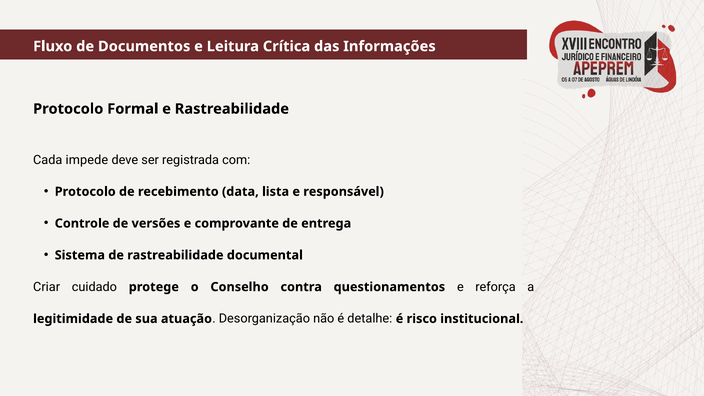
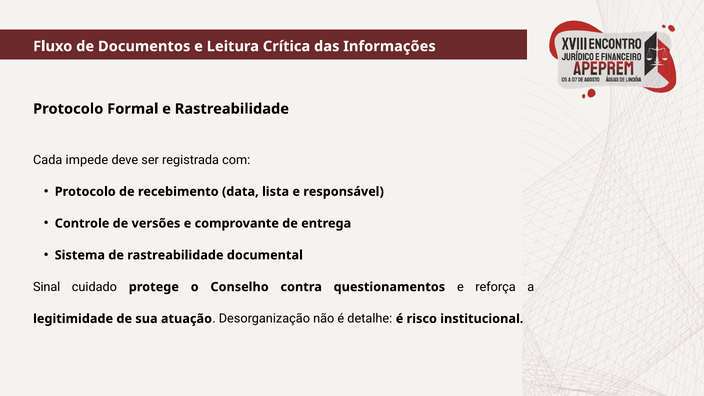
Criar: Criar -> Sinal (47, 287)
